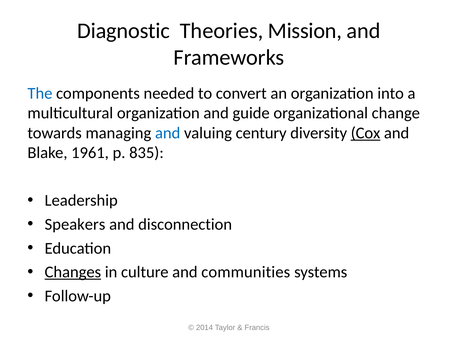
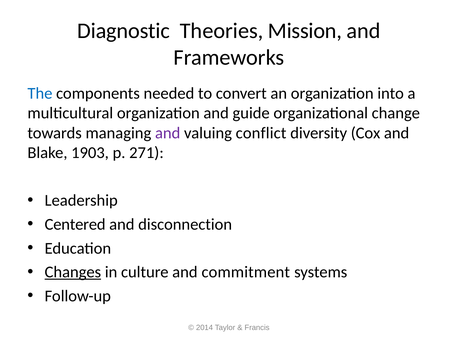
and colour: blue -> purple (168, 133)
century: century -> conflict (261, 133)
Cox underline: present -> none (366, 133)
1961: 1961 -> 1903 (90, 153)
835: 835 -> 271 (146, 153)
Speakers: Speakers -> Centered (75, 225)
communities: communities -> commitment (246, 273)
